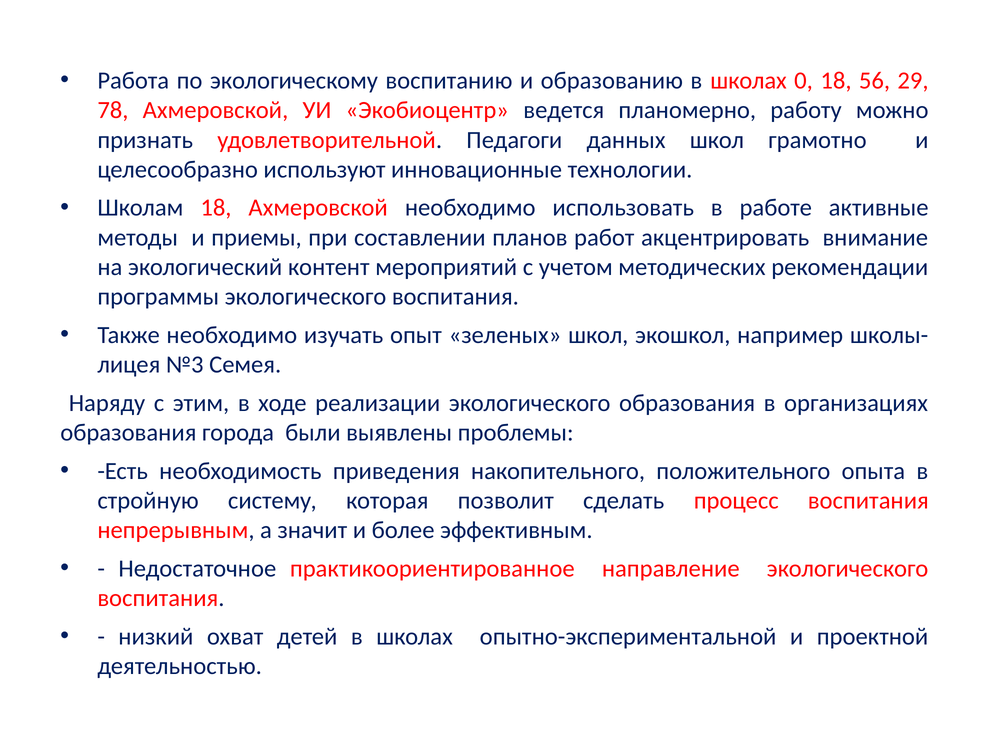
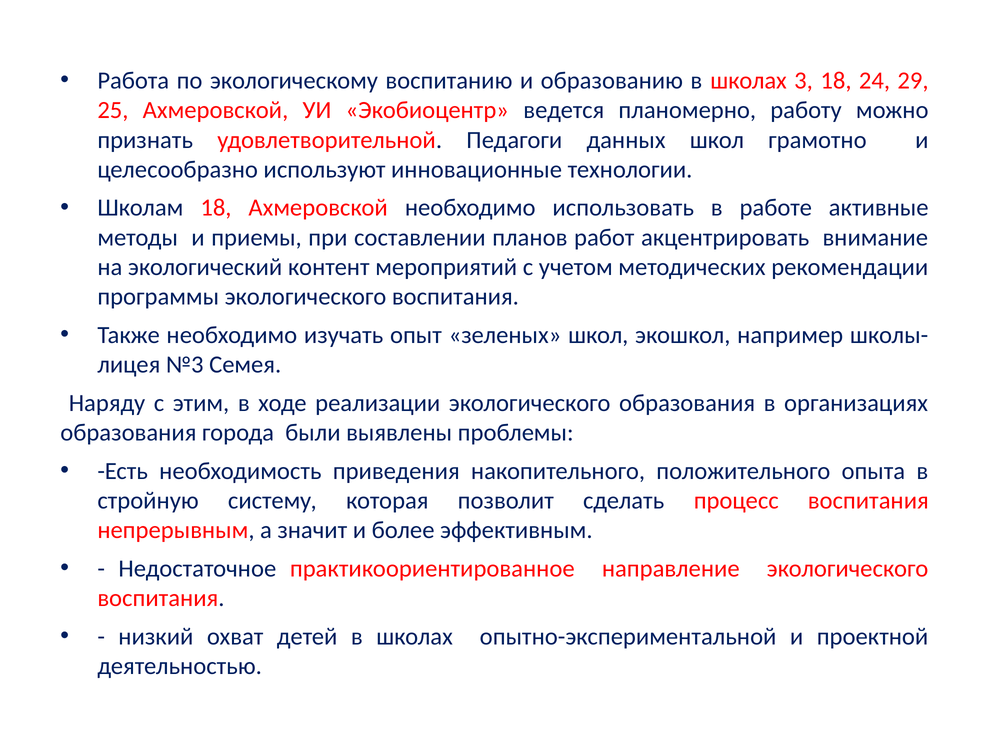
0: 0 -> 3 (804, 81)
56: 56 -> 24 (874, 81)
78: 78 -> 25 (113, 110)
